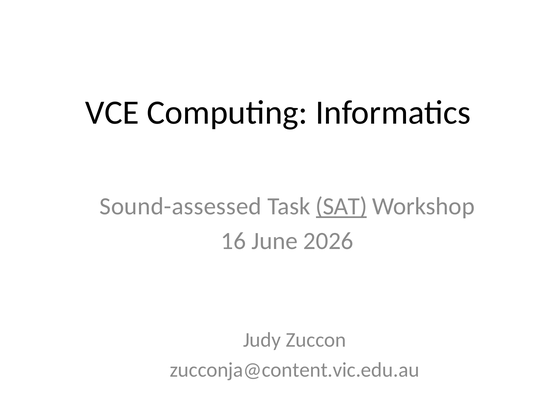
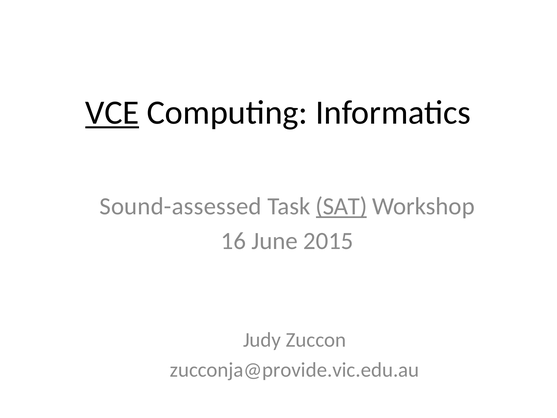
VCE underline: none -> present (112, 113)
2026: 2026 -> 2015 (328, 241)
zucconja@content.vic.edu.au: zucconja@content.vic.edu.au -> zucconja@provide.vic.edu.au (295, 370)
